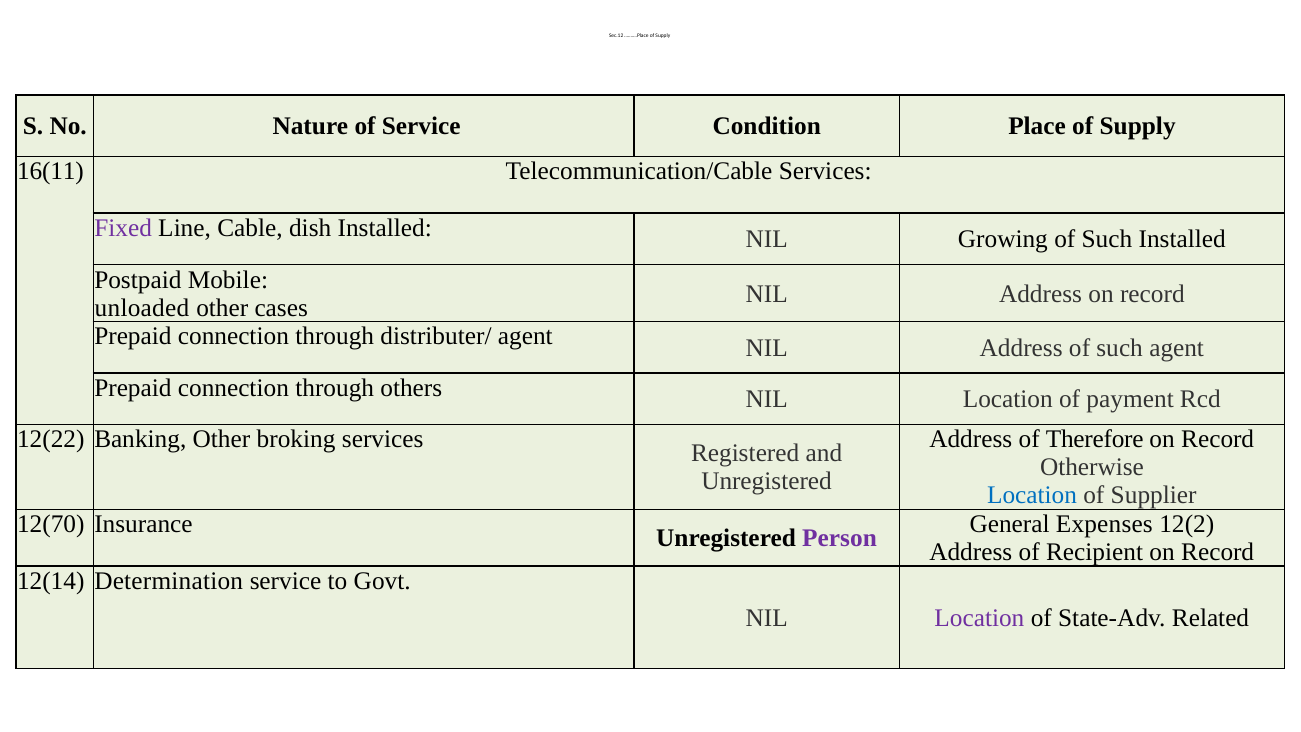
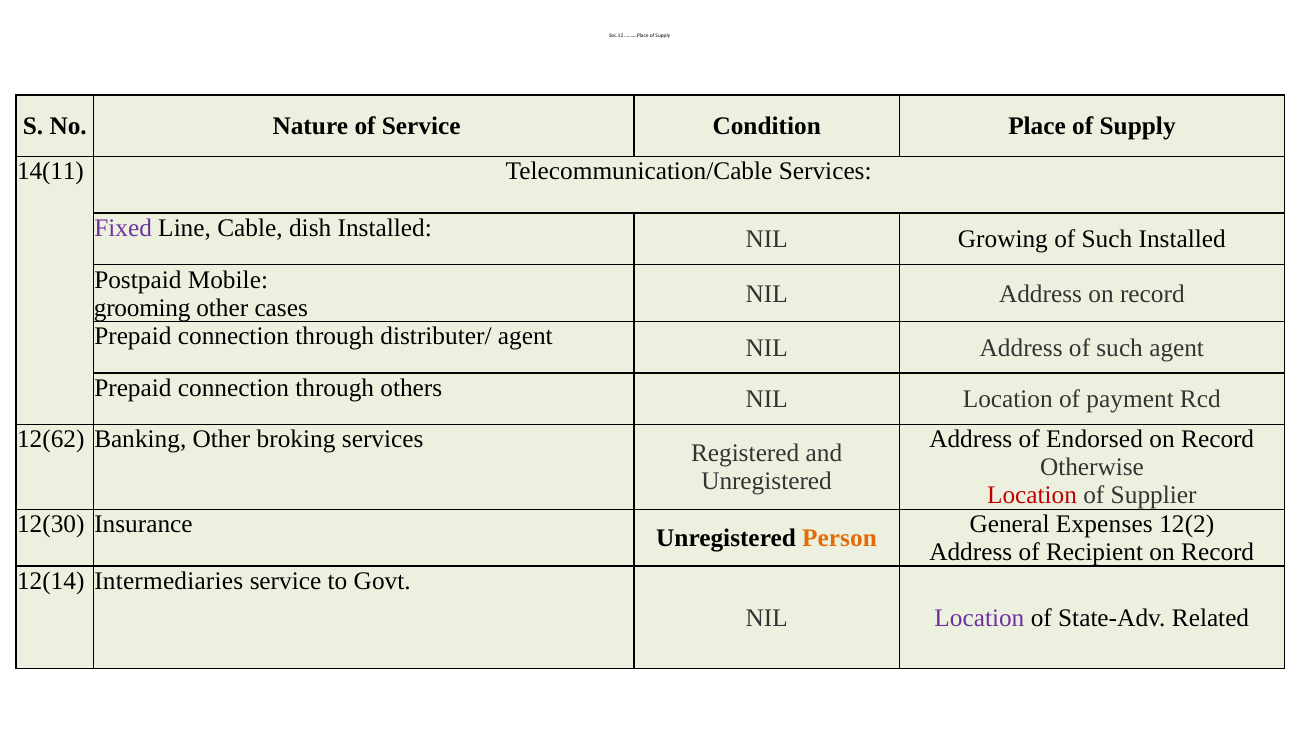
16(11: 16(11 -> 14(11 (50, 171)
unloaded: unloaded -> grooming (142, 308)
12(22: 12(22 -> 12(62 (51, 439)
Therefore: Therefore -> Endorsed (1095, 439)
Location colour: blue -> red (1032, 495)
12(70: 12(70 -> 12(30 (51, 524)
Person colour: purple -> orange (840, 538)
Determination: Determination -> Intermediaries (169, 581)
